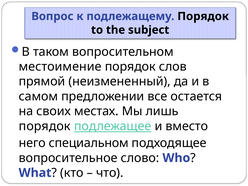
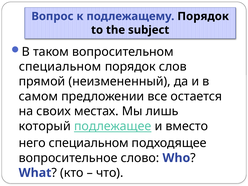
местоимение: местоимение -> специальном (60, 67)
порядок: порядок -> который (45, 126)
